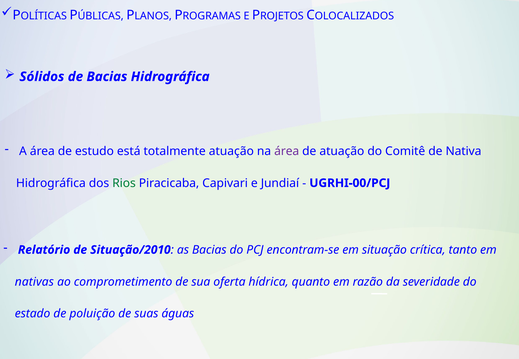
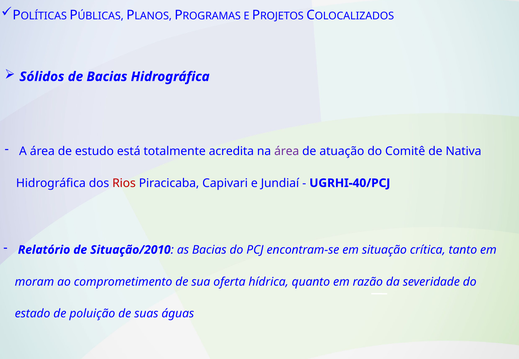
totalmente atuação: atuação -> acredita (231, 151)
Rios colour: green -> red (124, 183)
UGRHI-00/PCJ: UGRHI-00/PCJ -> UGRHI-40/PCJ (350, 183)
nativas: nativas -> moram (34, 282)
